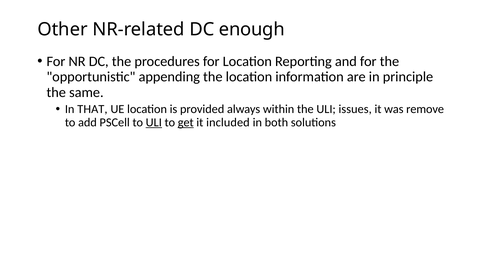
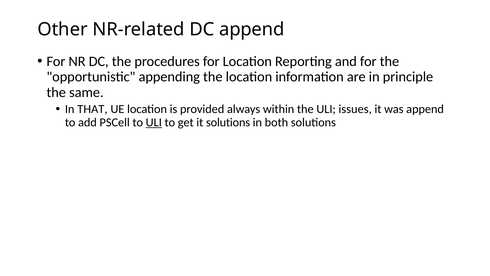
DC enough: enough -> append (252, 29)
was remove: remove -> append (425, 109)
get underline: present -> none (186, 122)
it included: included -> solutions (228, 122)
